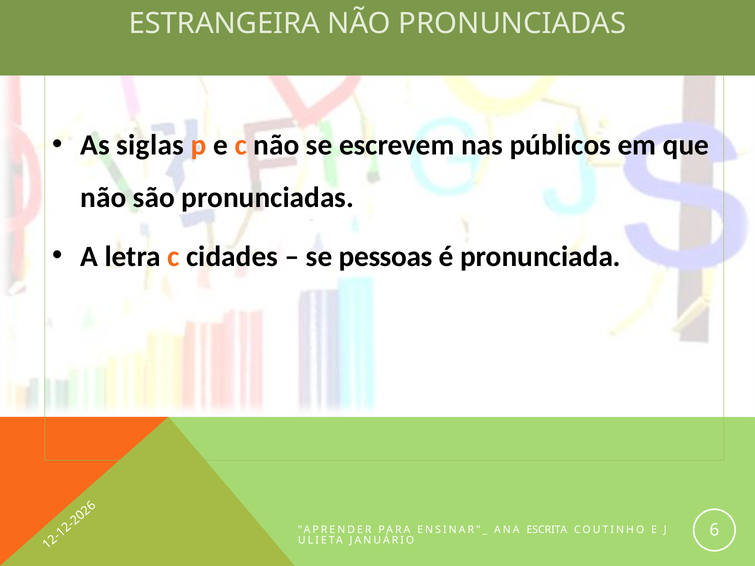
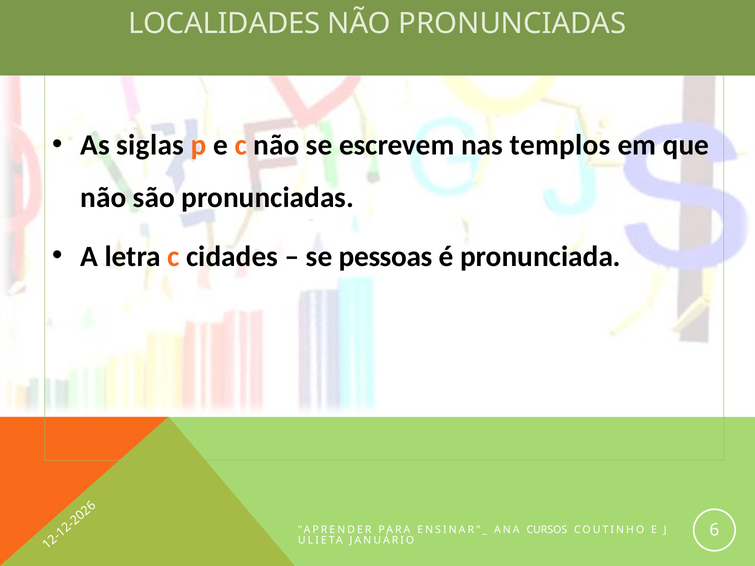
ESTRANGEIRA: ESTRANGEIRA -> LOCALIDADES (224, 23)
públicos: públicos -> templos (560, 145)
ESCRITA: ESCRITA -> CURSOS (547, 530)
